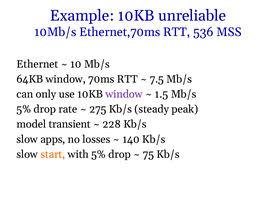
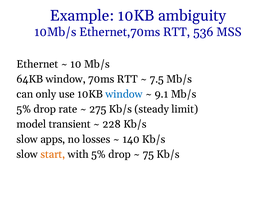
unreliable: unreliable -> ambiguity (192, 16)
window colour: purple -> blue (124, 94)
1.5: 1.5 -> 9.1 (162, 94)
peak: peak -> limit (185, 109)
